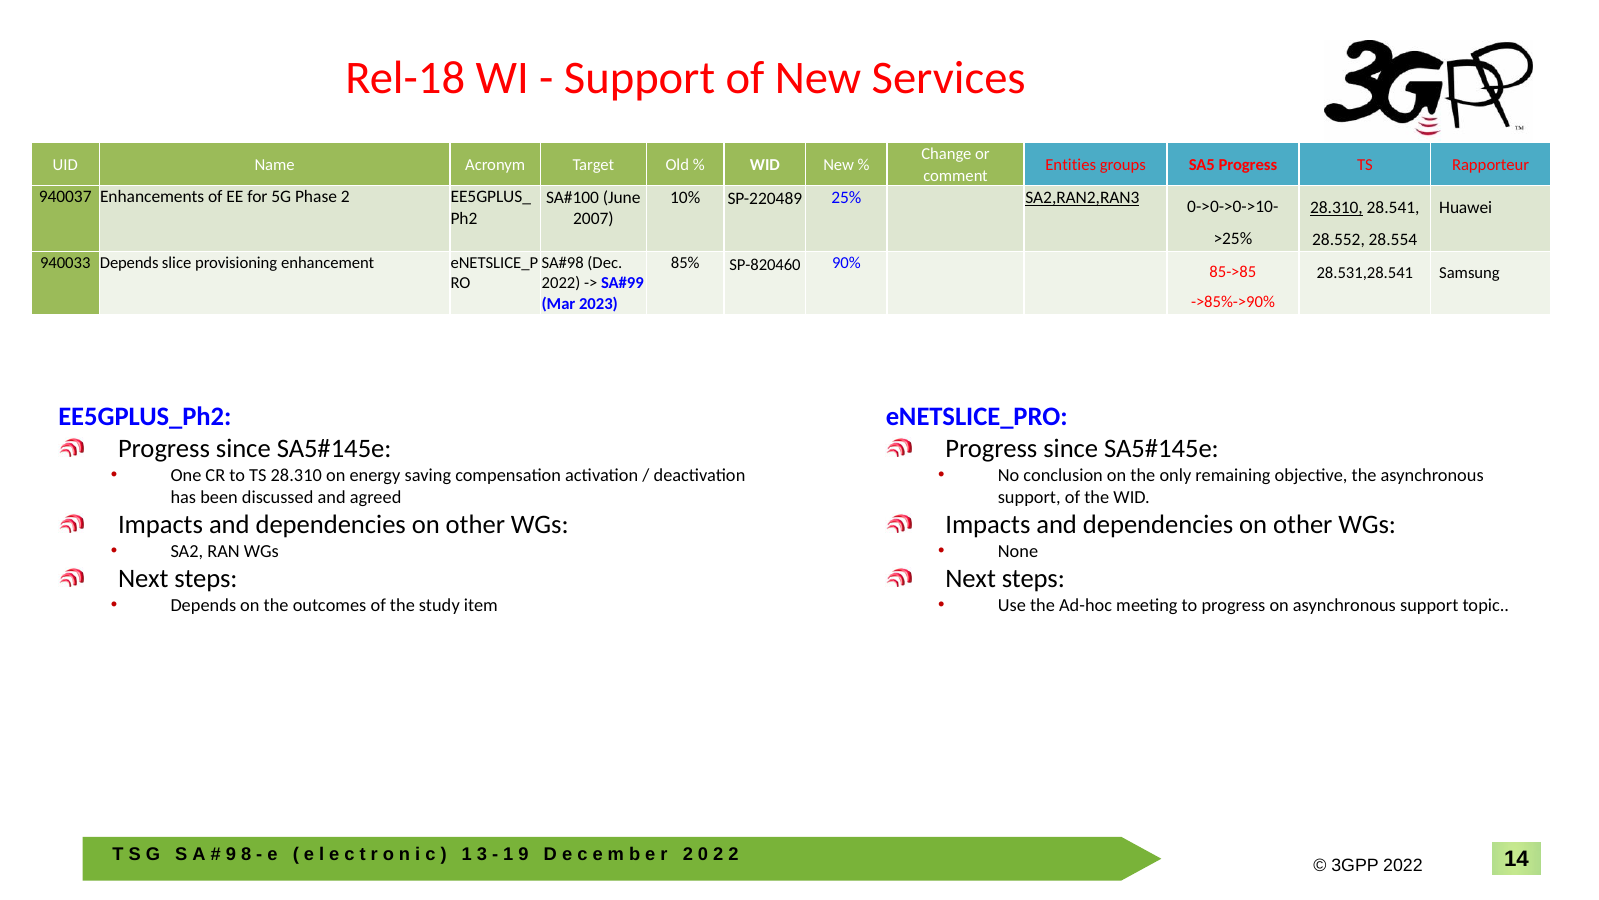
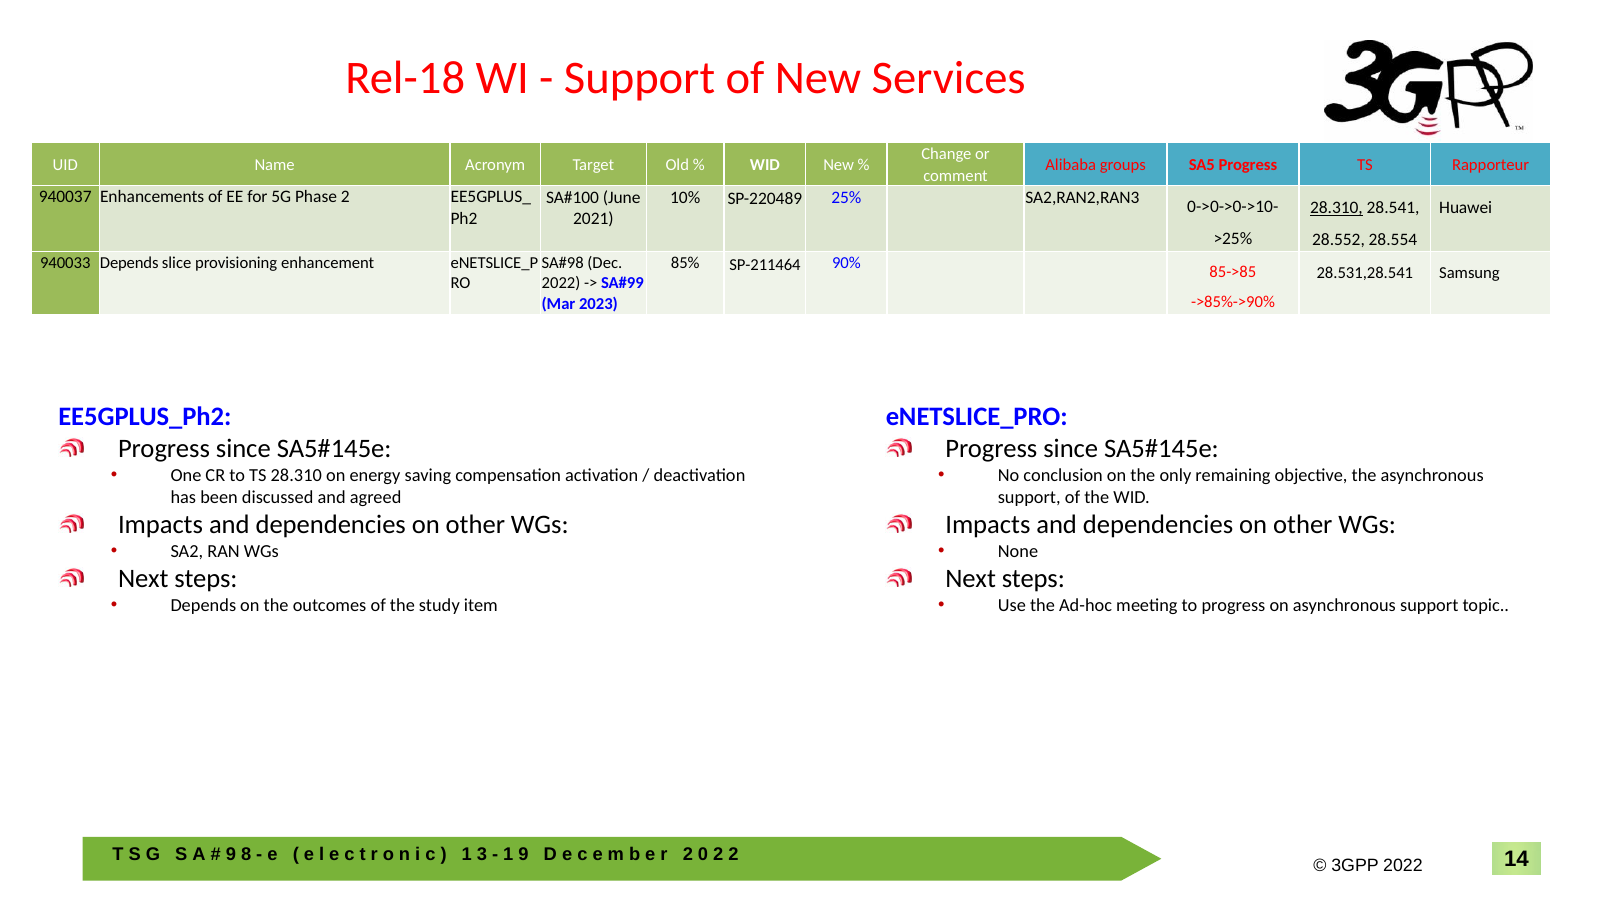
Entities: Entities -> Alibaba (1071, 165)
SA2,RAN2,RAN3 underline: present -> none (1082, 197)
2007: 2007 -> 2021 (593, 219)
SP-820460: SP-820460 -> SP-211464 (765, 264)
